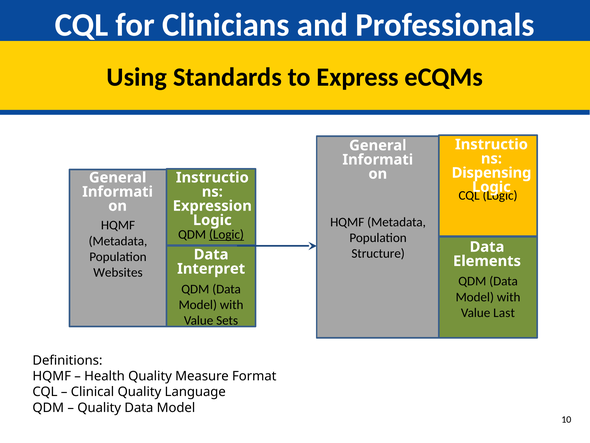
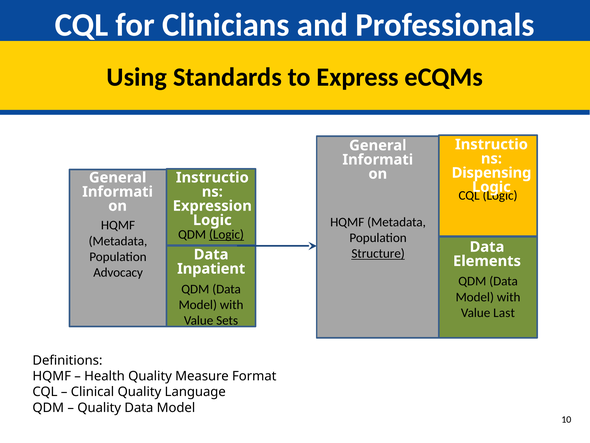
Structure underline: none -> present (378, 253)
Interpret: Interpret -> Inpatient (211, 268)
Websites: Websites -> Advocacy (118, 272)
